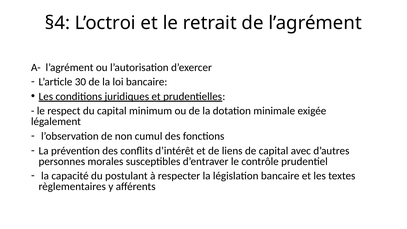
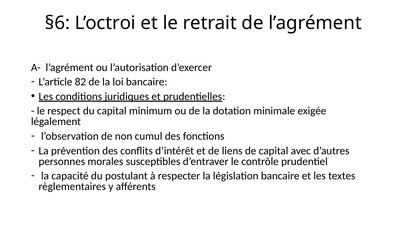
§4: §4 -> §6 (57, 23)
30: 30 -> 82 (80, 82)
